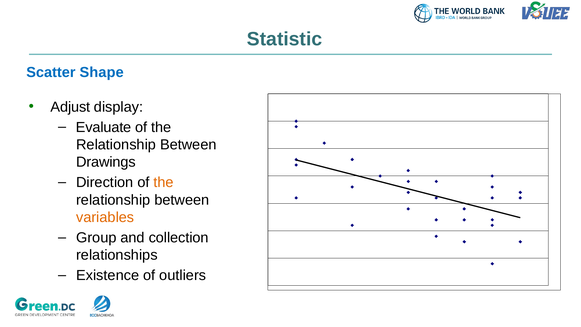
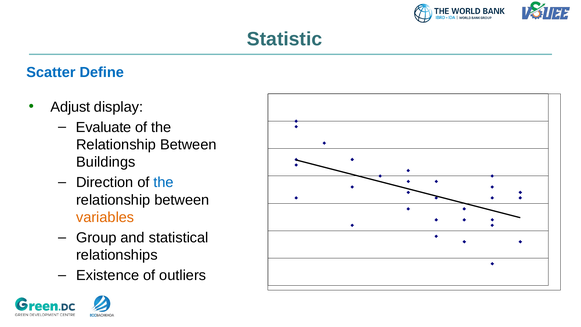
Shape: Shape -> Define (102, 72)
Drawings: Drawings -> Buildings (106, 162)
the colour: orange -> blue (164, 182)
collection: collection -> statistical (179, 238)
